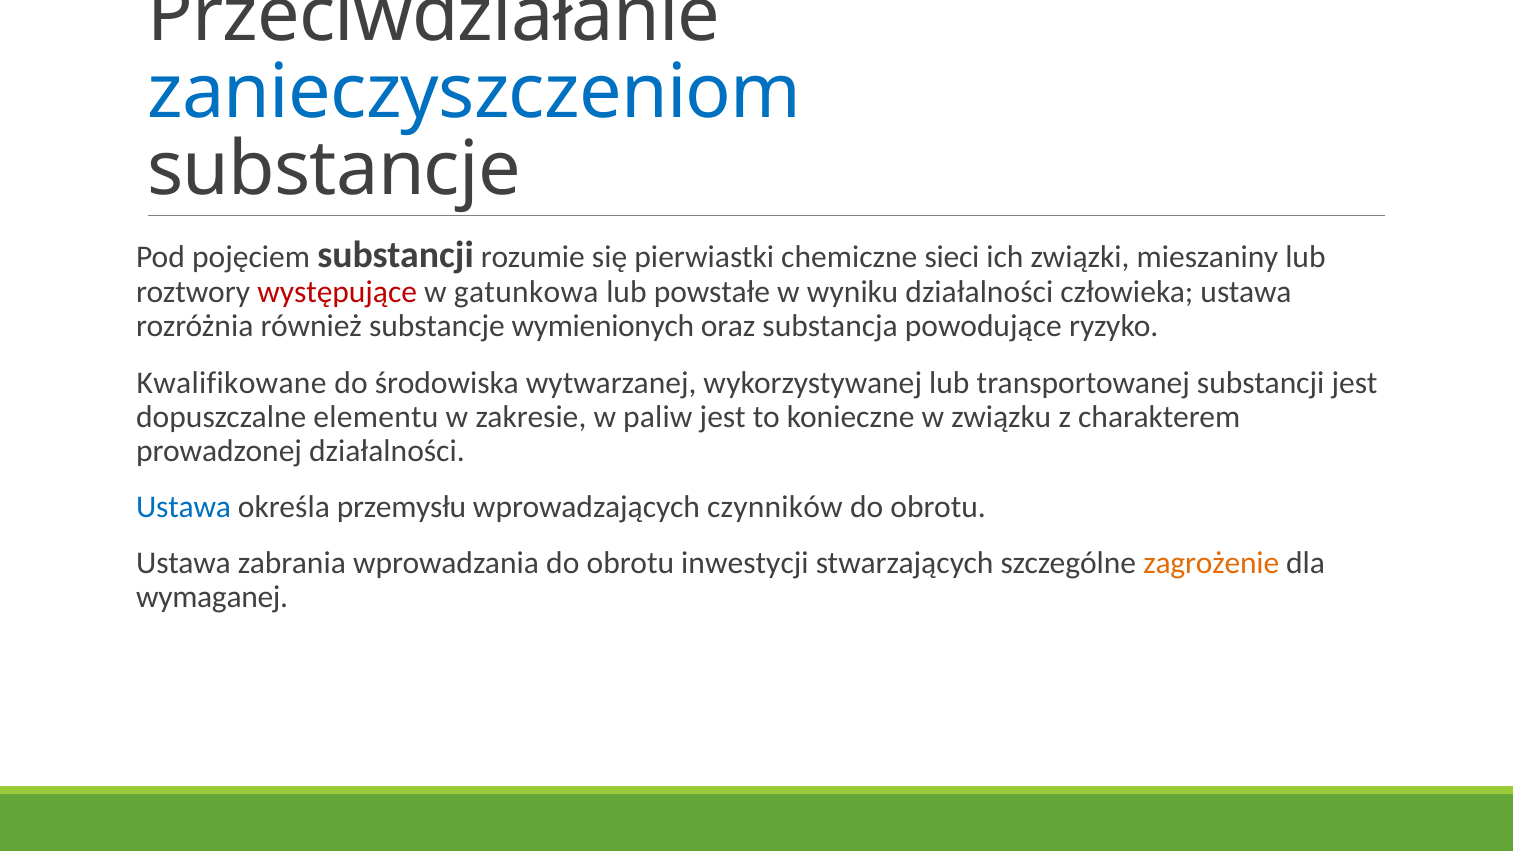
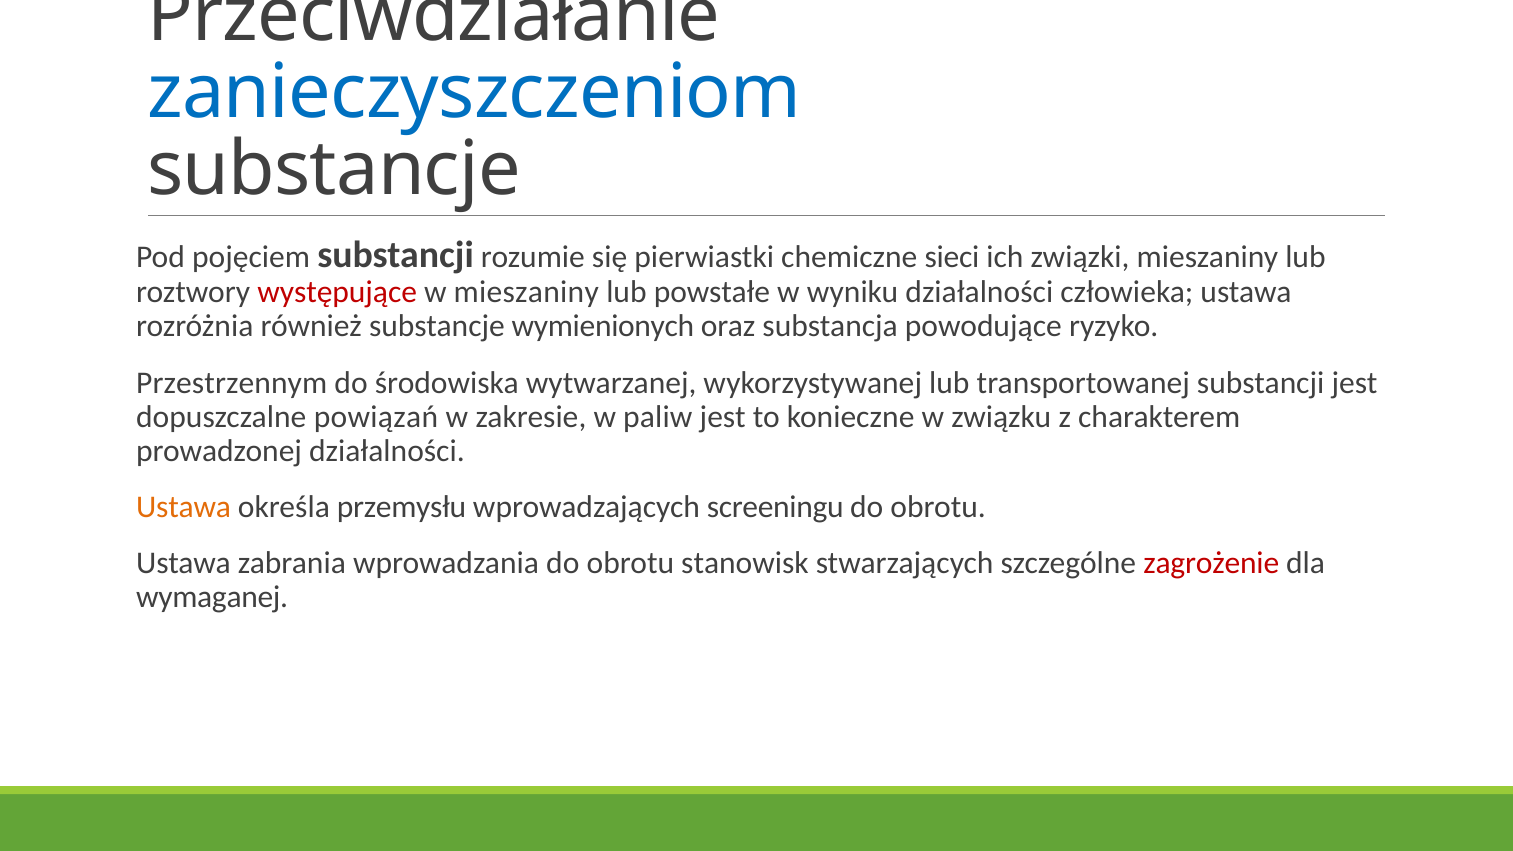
w gatunkowa: gatunkowa -> mieszaniny (526, 292)
Kwalifikowane: Kwalifikowane -> Przestrzennym (232, 383)
elementu: elementu -> powiązań (376, 417)
Ustawa colour: blue -> orange (184, 507)
czynników: czynników -> screeningu (775, 507)
inwestycji: inwestycji -> stanowisk (745, 563)
zagrożenie colour: orange -> red (1211, 563)
